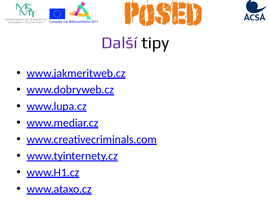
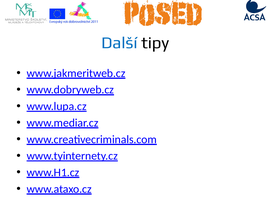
Další colour: purple -> blue (119, 43)
